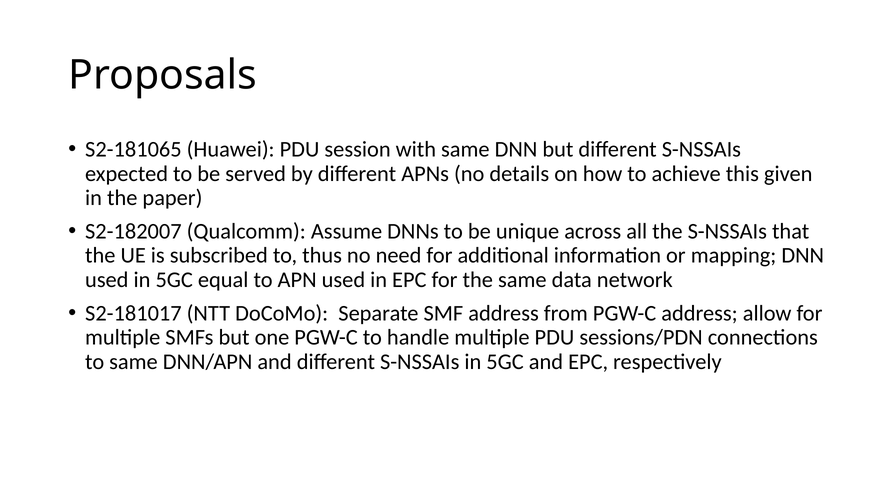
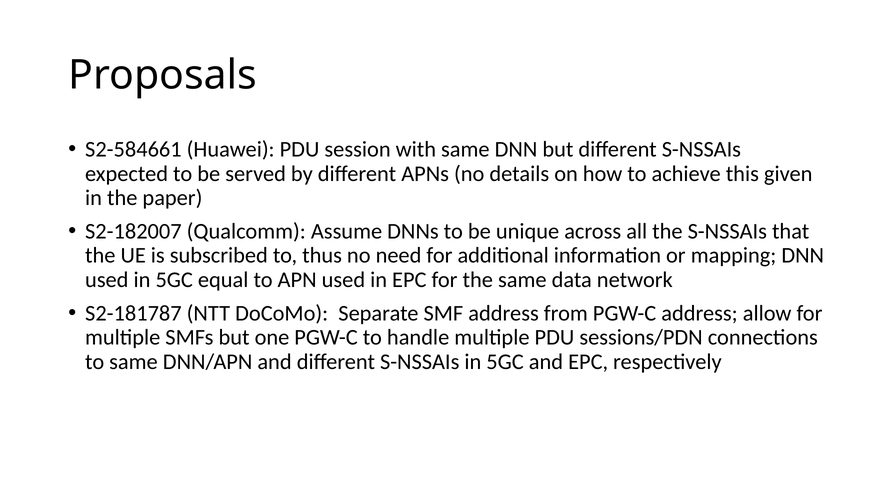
S2-181065: S2-181065 -> S2-584661 (133, 149)
S2-181017: S2-181017 -> S2-181787 (133, 313)
